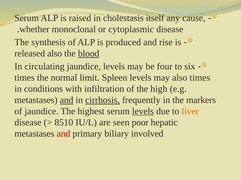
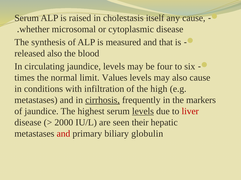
monoclonal: monoclonal -> microsomal (74, 29)
produced: produced -> measured (123, 42)
rise: rise -> that (166, 42)
blood underline: present -> none (89, 54)
Spleen: Spleen -> Values (115, 78)
also times: times -> cause (200, 78)
and underline: present -> none (67, 100)
liver colour: orange -> red (190, 112)
8510: 8510 -> 2000 (64, 123)
poor: poor -> their (140, 123)
involved: involved -> globulin (147, 134)
